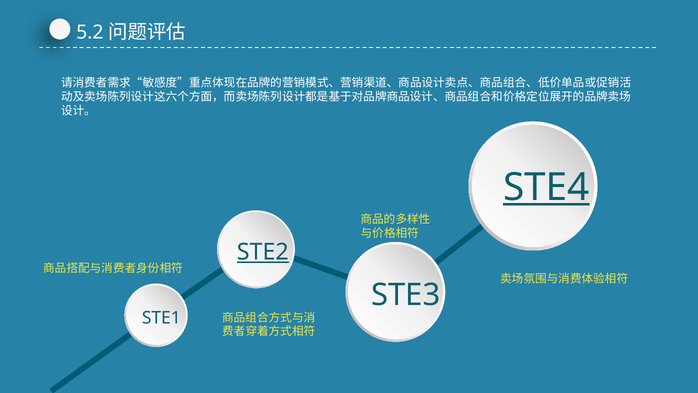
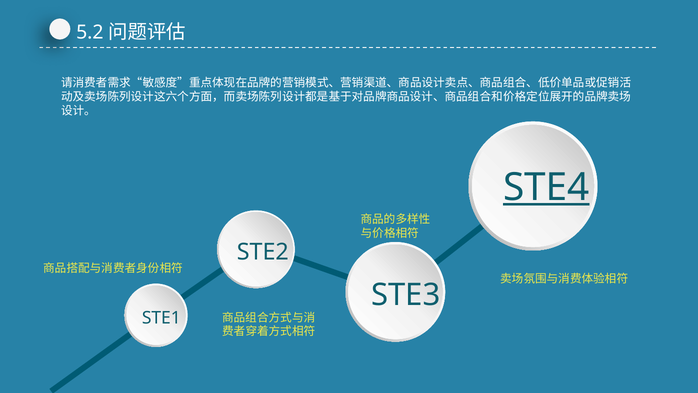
STE2 underline: present -> none (263, 252)
